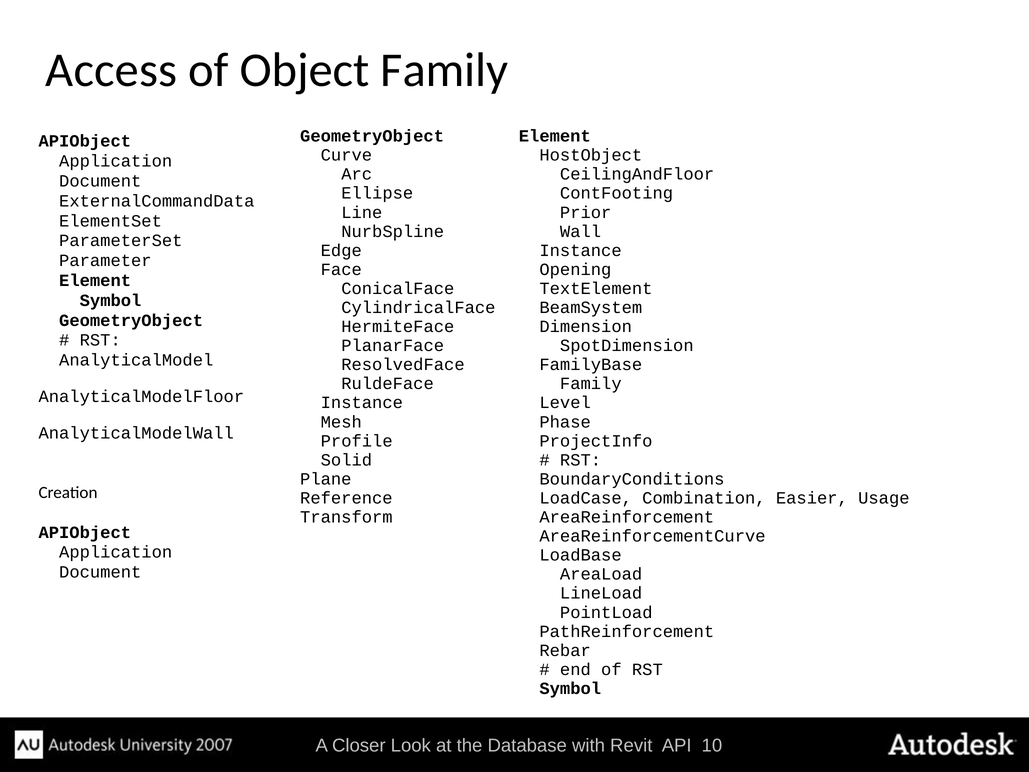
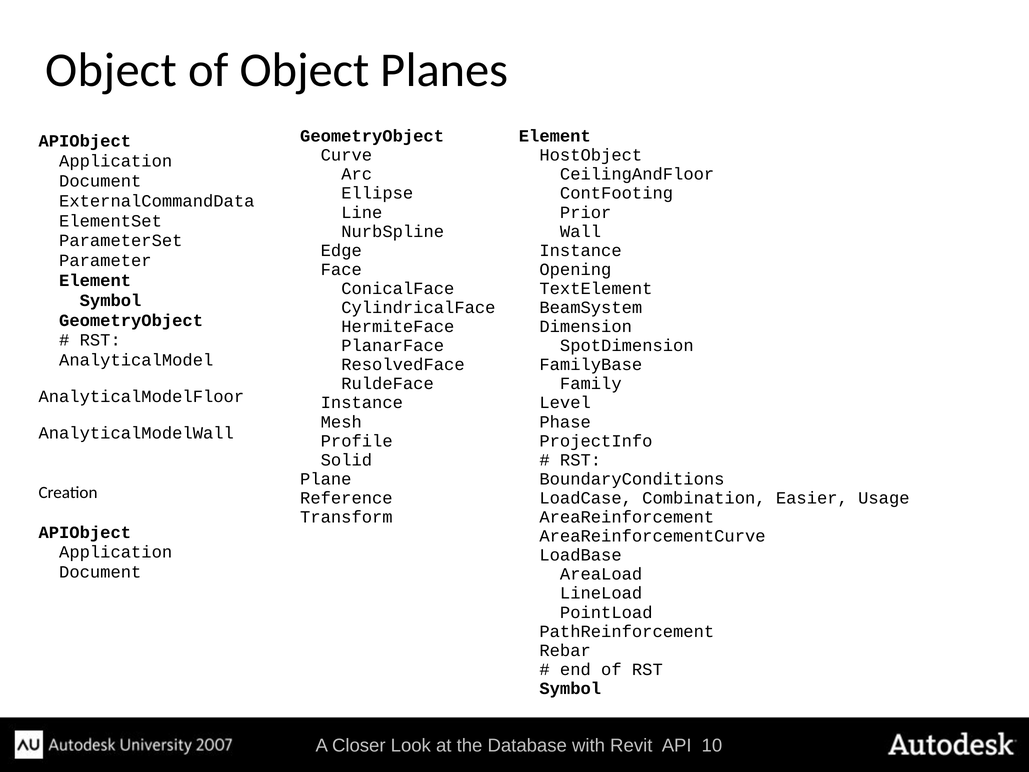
Access: Access -> Object (111, 70)
Object Family: Family -> Planes (444, 70)
